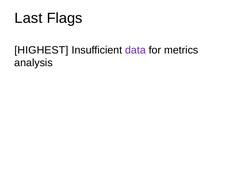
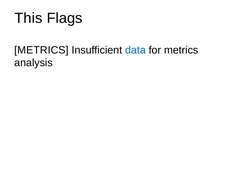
Last: Last -> This (28, 18)
HIGHEST: HIGHEST -> METRICS (41, 50)
data colour: purple -> blue (135, 50)
